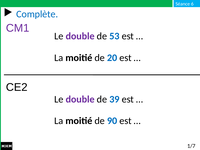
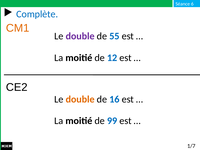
CM1 colour: purple -> orange (18, 28)
53: 53 -> 55 (114, 36)
20: 20 -> 12 (112, 58)
double colour: purple -> orange (80, 99)
39: 39 -> 16 (114, 99)
90: 90 -> 99 (112, 121)
